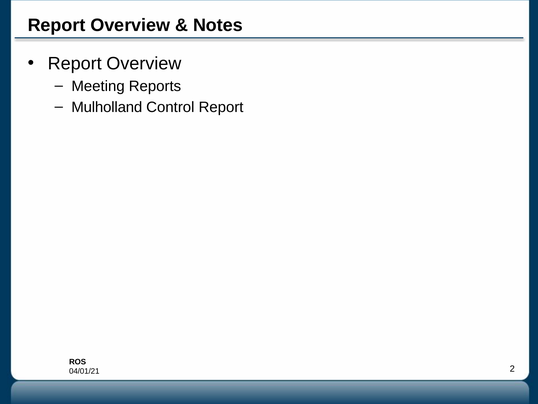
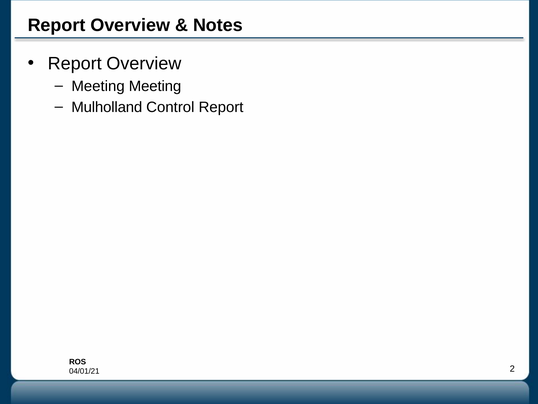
Meeting Reports: Reports -> Meeting (155, 86)
